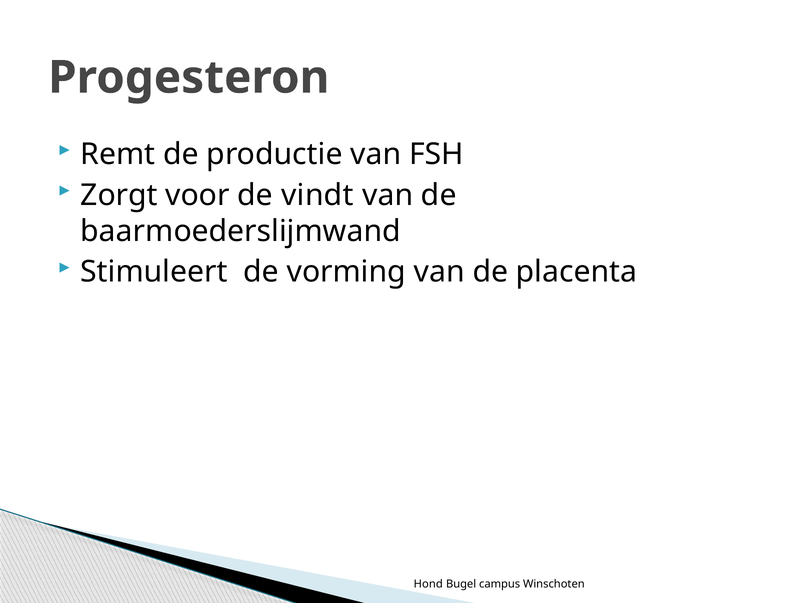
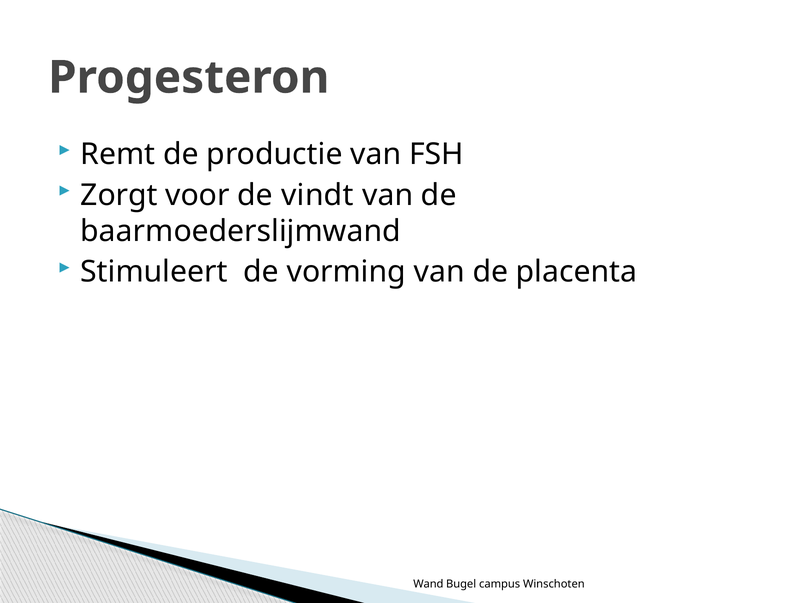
Hond: Hond -> Wand (428, 585)
